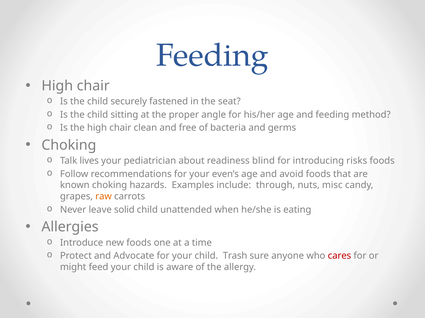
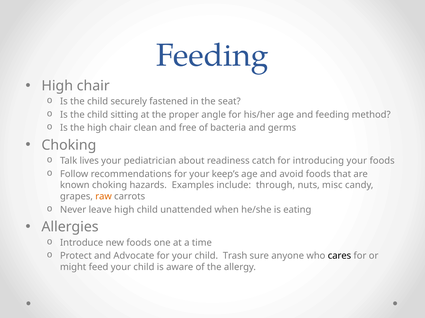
blind: blind -> catch (264, 161)
introducing risks: risks -> your (357, 161)
even’s: even’s -> keep’s (225, 174)
leave solid: solid -> high (124, 210)
cares colour: red -> black (339, 256)
